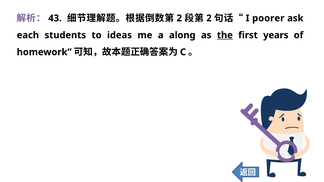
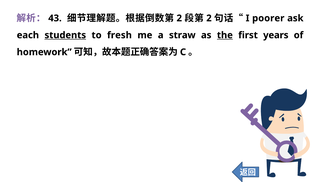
students underline: none -> present (65, 35)
ideas: ideas -> fresh (119, 35)
along: along -> straw (182, 35)
